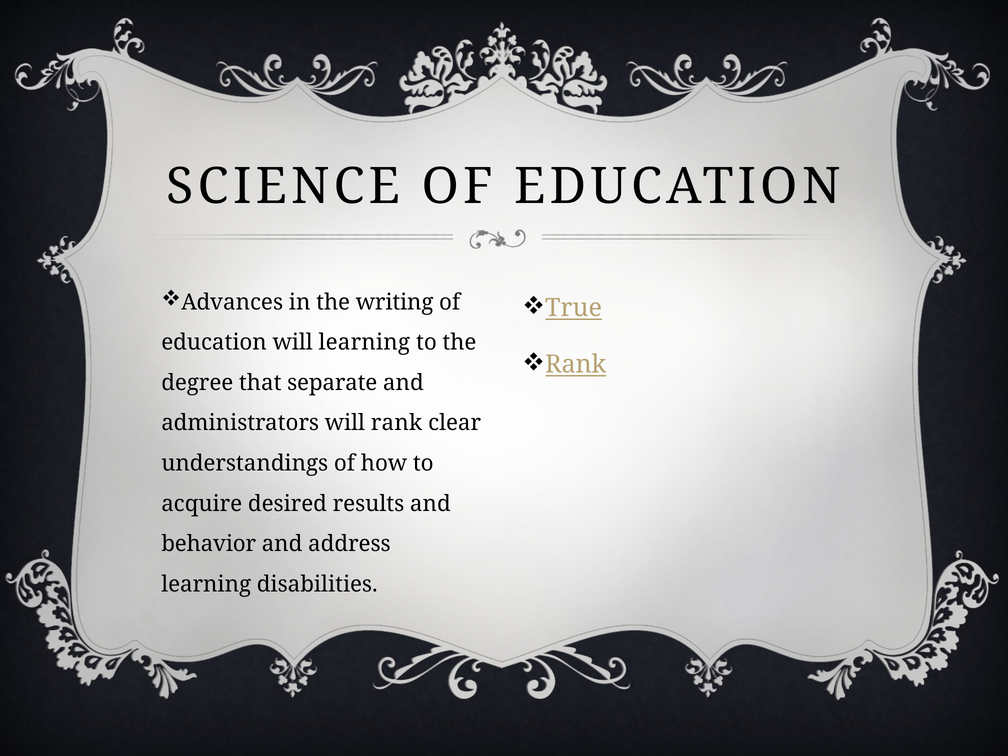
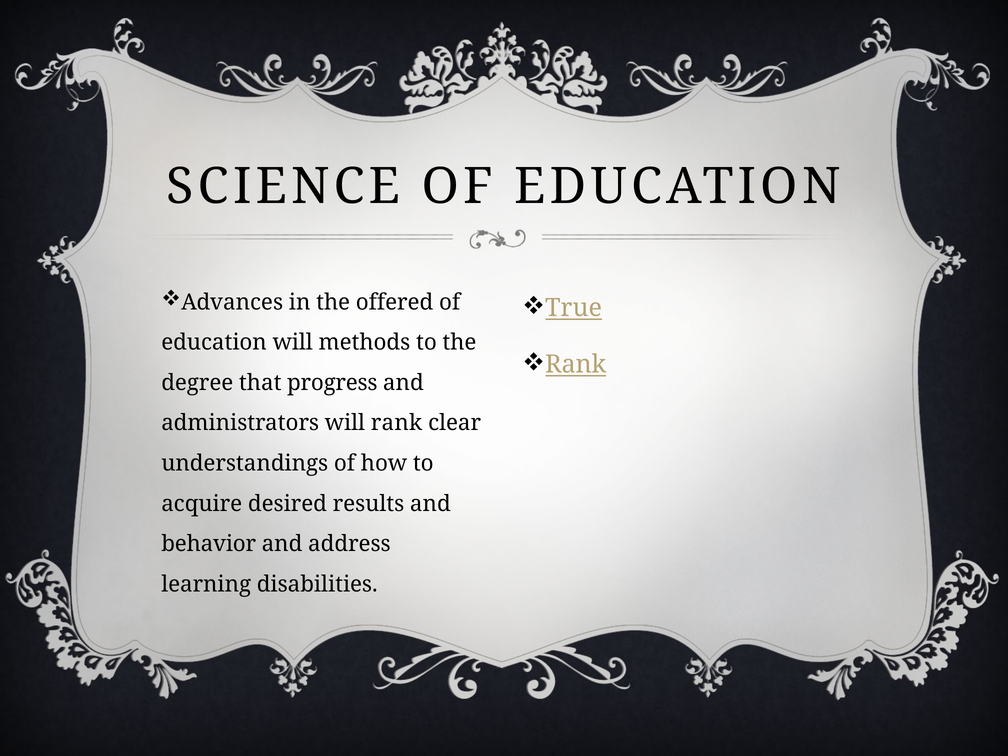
writing: writing -> offered (395, 302)
will learning: learning -> methods (364, 343)
separate: separate -> progress (332, 383)
